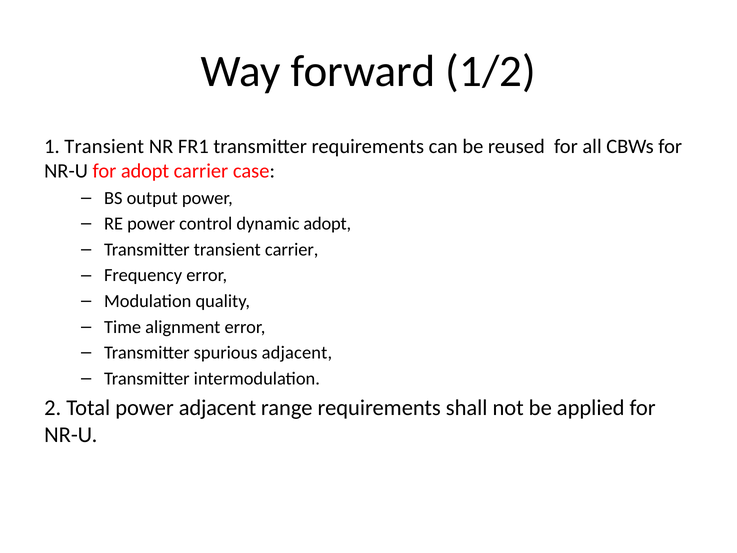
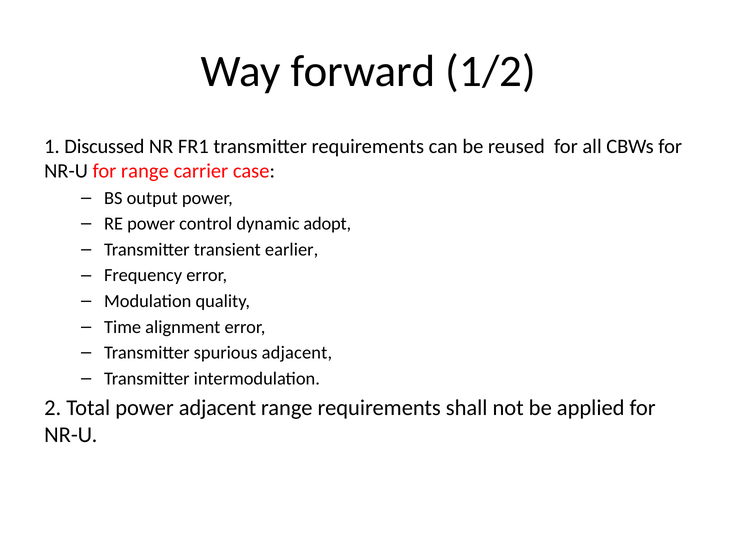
1 Transient: Transient -> Discussed (104, 146)
for adopt: adopt -> range (145, 171)
transient carrier: carrier -> earlier (292, 249)
